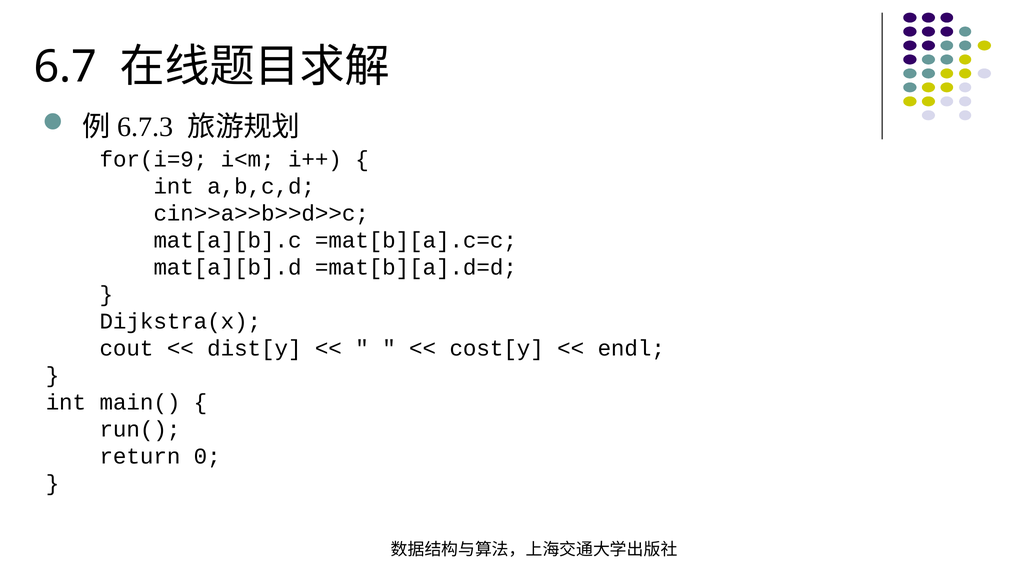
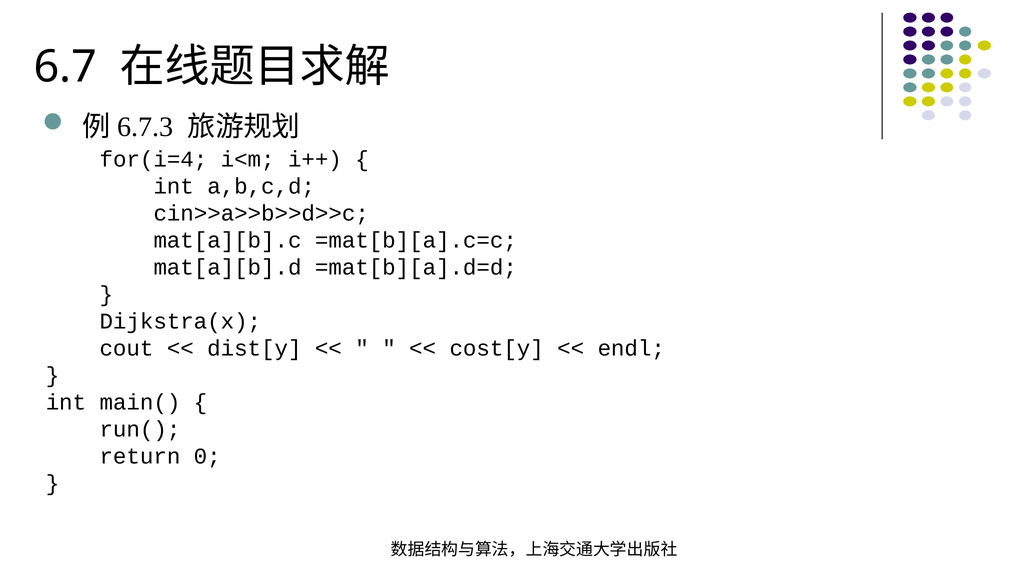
for(i=9: for(i=9 -> for(i=4 (153, 159)
